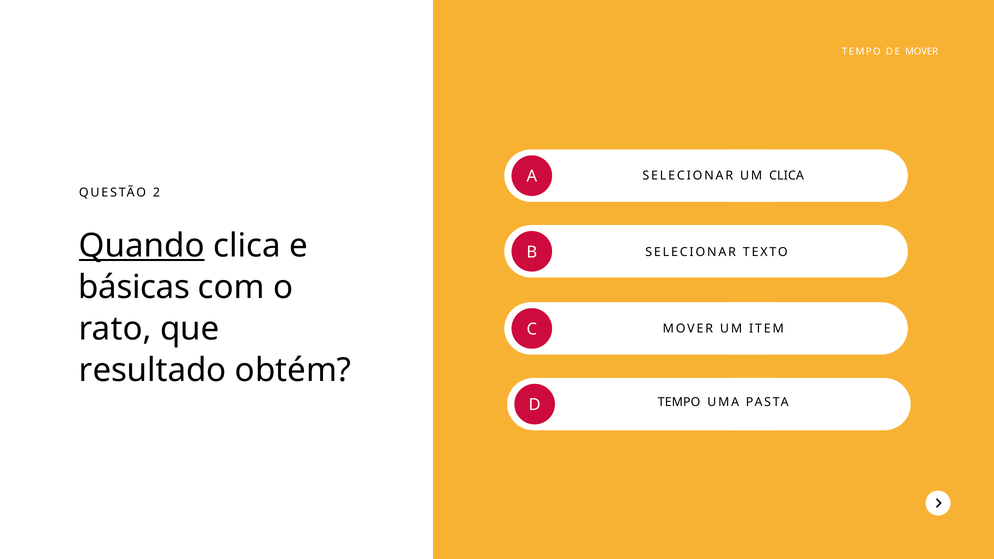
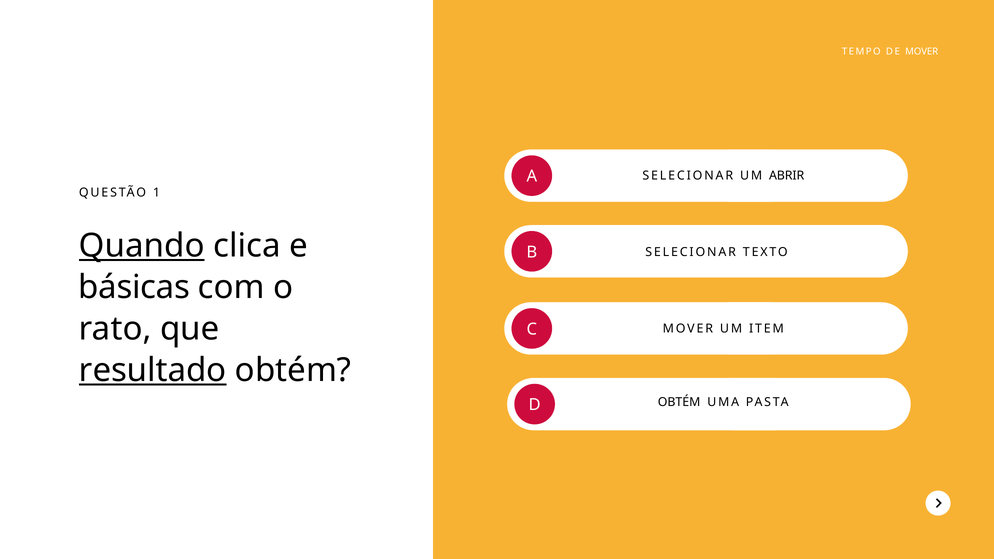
UM CLICA: CLICA -> ABRIR (787, 176)
2: 2 -> 1 (156, 192)
resultado underline: none -> present (153, 370)
D TEMPO: TEMPO -> OBTÉM (679, 402)
